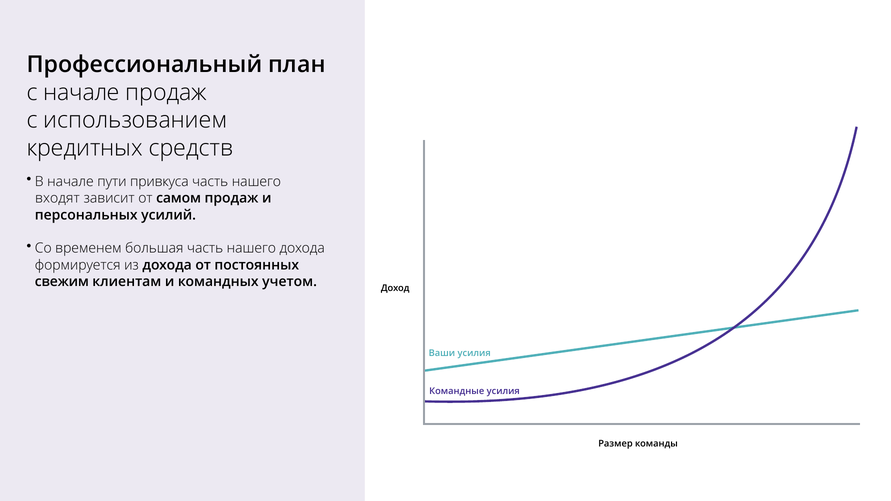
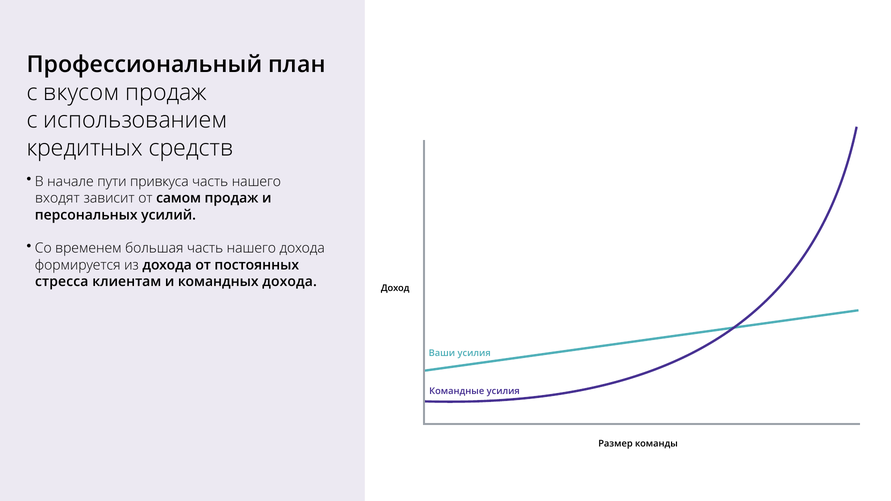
с начале: начале -> вкусом (81, 92)
свежим: свежим -> стресса (62, 282)
командных учетом: учетом -> дохода (290, 282)
